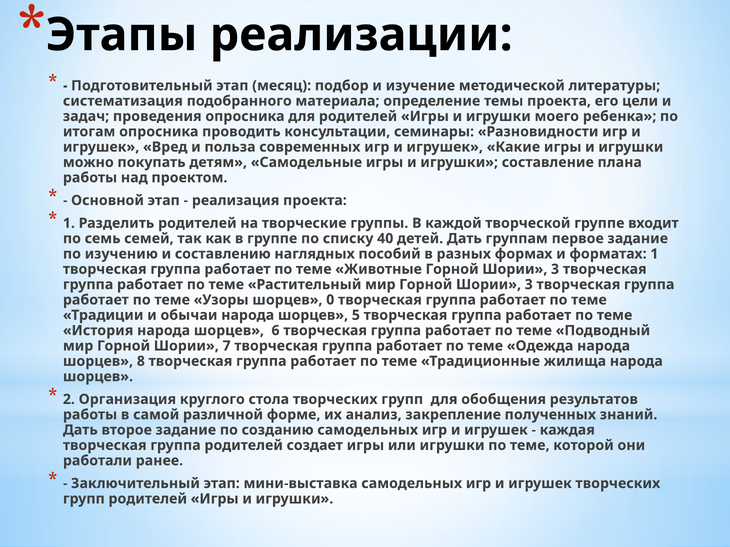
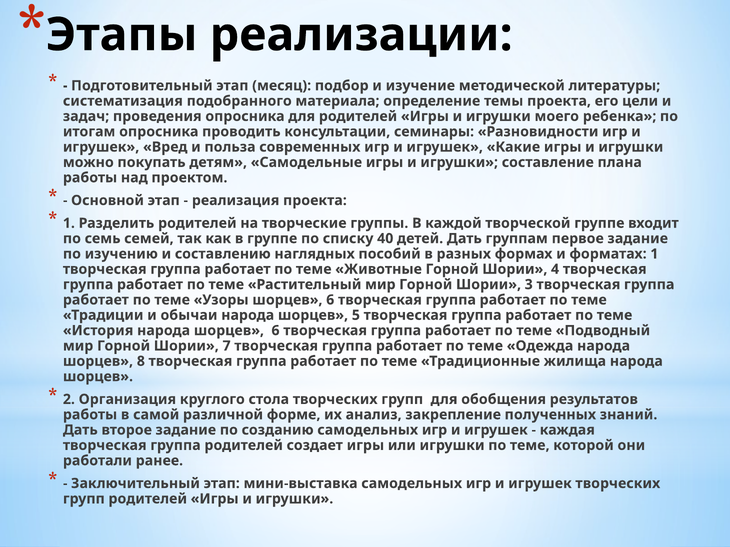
Животные Горной Шории 3: 3 -> 4 (555, 269)
Узоры шорцев 0: 0 -> 6 (330, 300)
